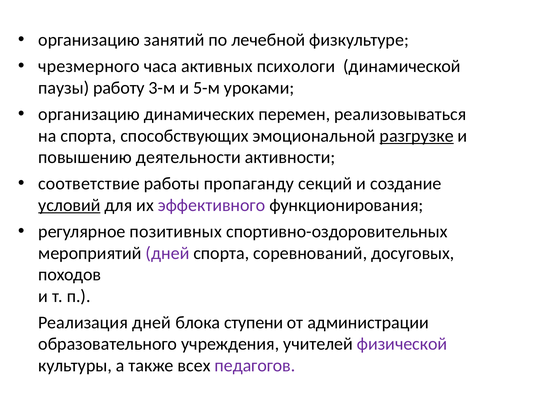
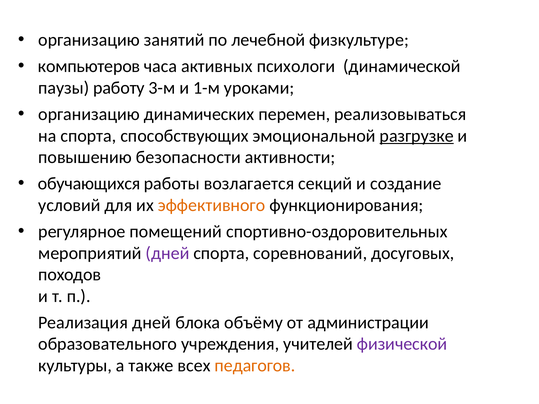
чрезмерного: чрезмерного -> компьютеров (89, 66)
5-м: 5-м -> 1-м (206, 88)
деятельности: деятельности -> безопасности (188, 157)
соответствие: соответствие -> обучающихся (89, 184)
пропаганду: пропаганду -> возлагается (249, 184)
условий underline: present -> none (69, 205)
эффективного colour: purple -> orange (212, 205)
позитивных: позитивных -> помещений (176, 232)
ступени: ступени -> объёму (253, 323)
педагогов colour: purple -> orange (255, 366)
